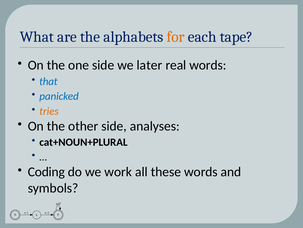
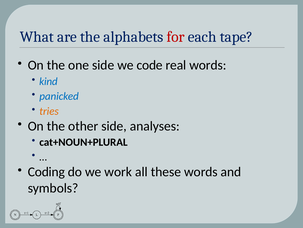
for colour: orange -> red (176, 37)
later: later -> code (150, 65)
that: that -> kind (48, 81)
